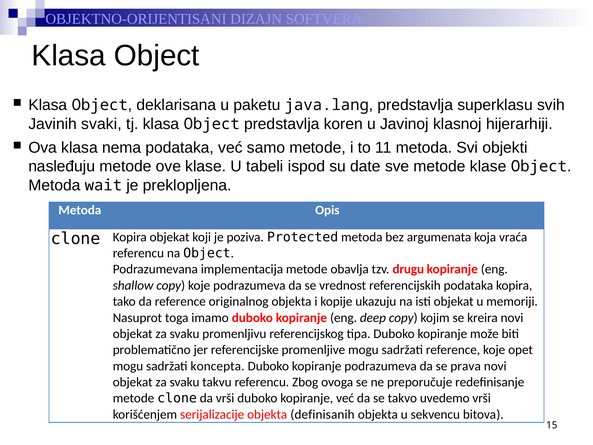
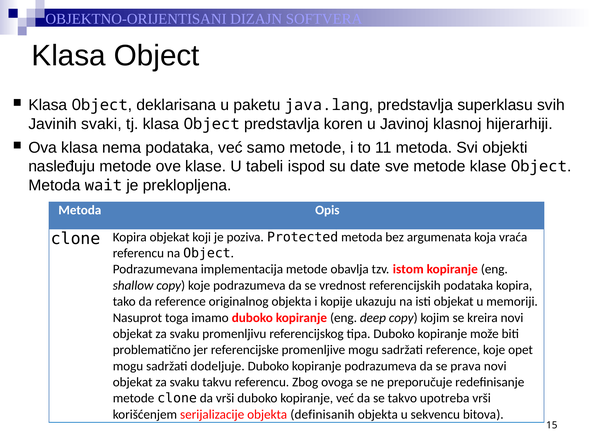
drugu: drugu -> istom (408, 269)
koncepta: koncepta -> dodeljuje (218, 366)
uvedemo: uvedemo -> upotreba (445, 398)
